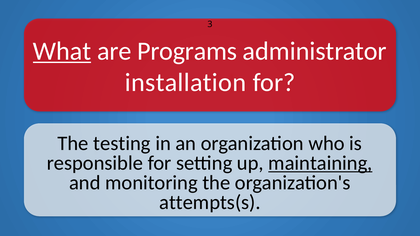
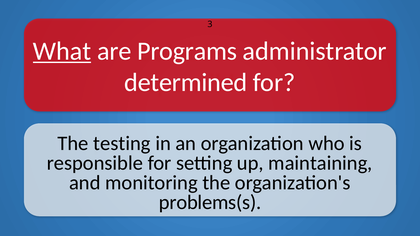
installation: installation -> determined (186, 83)
maintaining underline: present -> none (320, 163)
attempts(s: attempts(s -> problems(s (210, 203)
